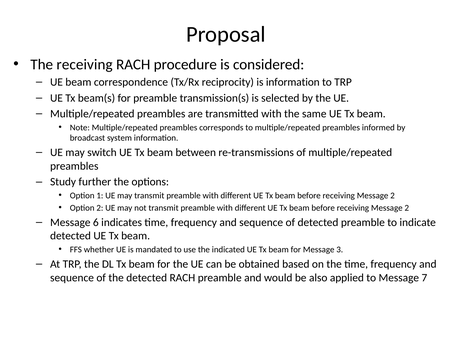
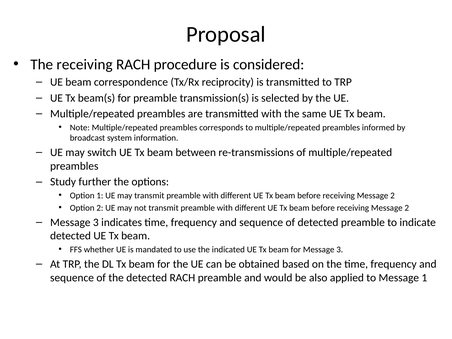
is information: information -> transmitted (293, 82)
6: 6 -> 3 (96, 222)
Message 7: 7 -> 1 (424, 278)
